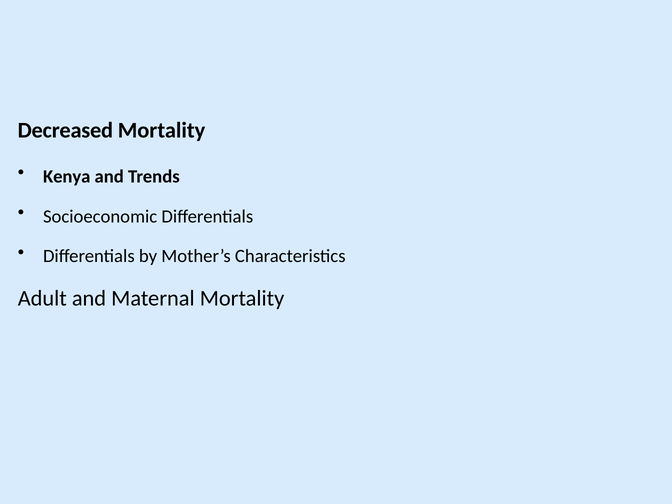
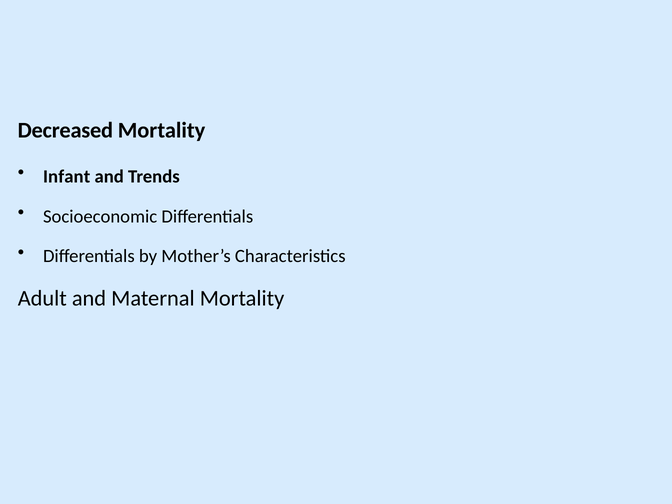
Kenya: Kenya -> Infant (67, 176)
